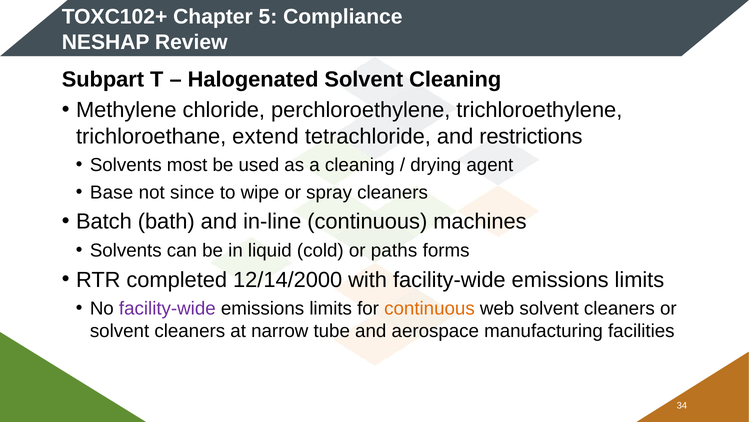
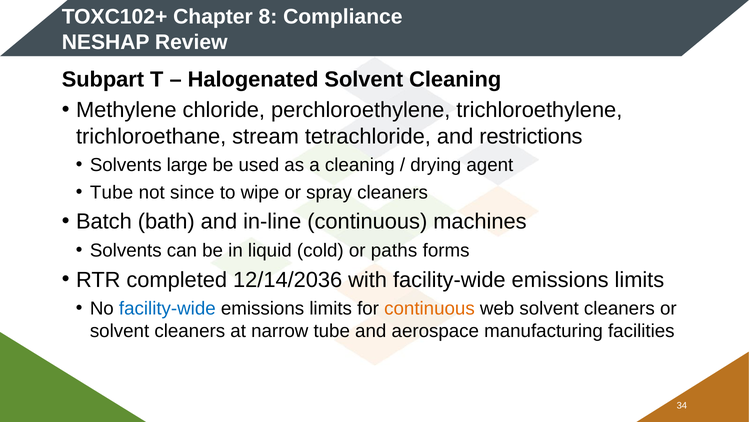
5: 5 -> 8 (268, 17)
extend: extend -> stream (266, 136)
most: most -> large (187, 165)
Base: Base -> Tube (112, 192)
12/14/2000: 12/14/2000 -> 12/14/2036 (288, 279)
facility-wide colour: purple -> blue (167, 308)
